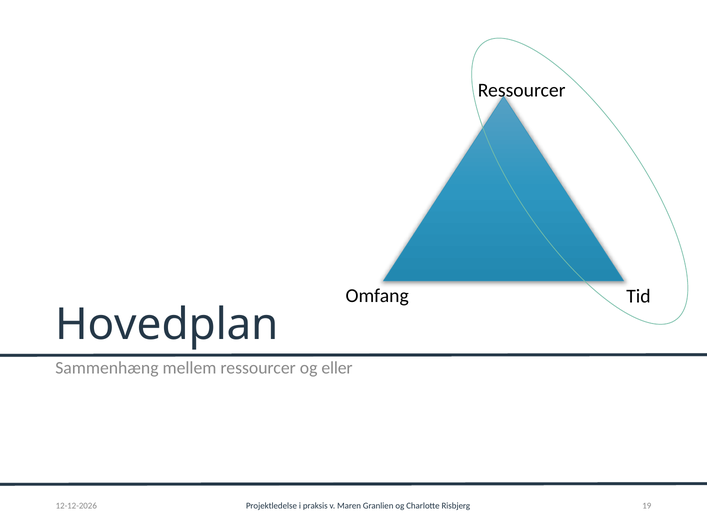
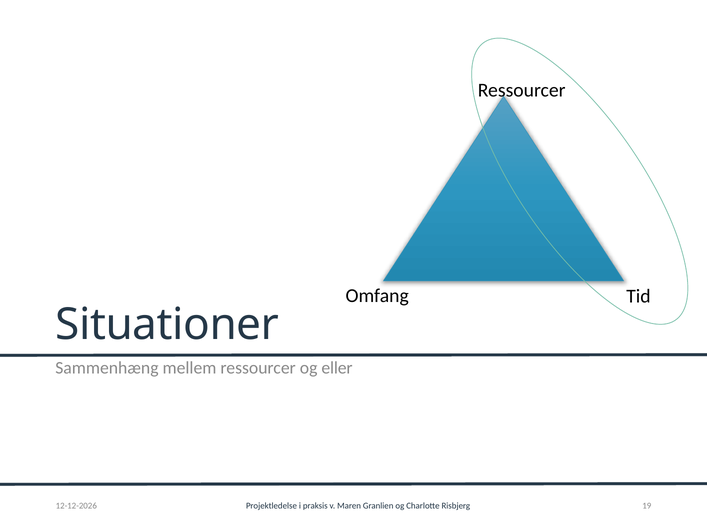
Hovedplan: Hovedplan -> Situationer (167, 325)
